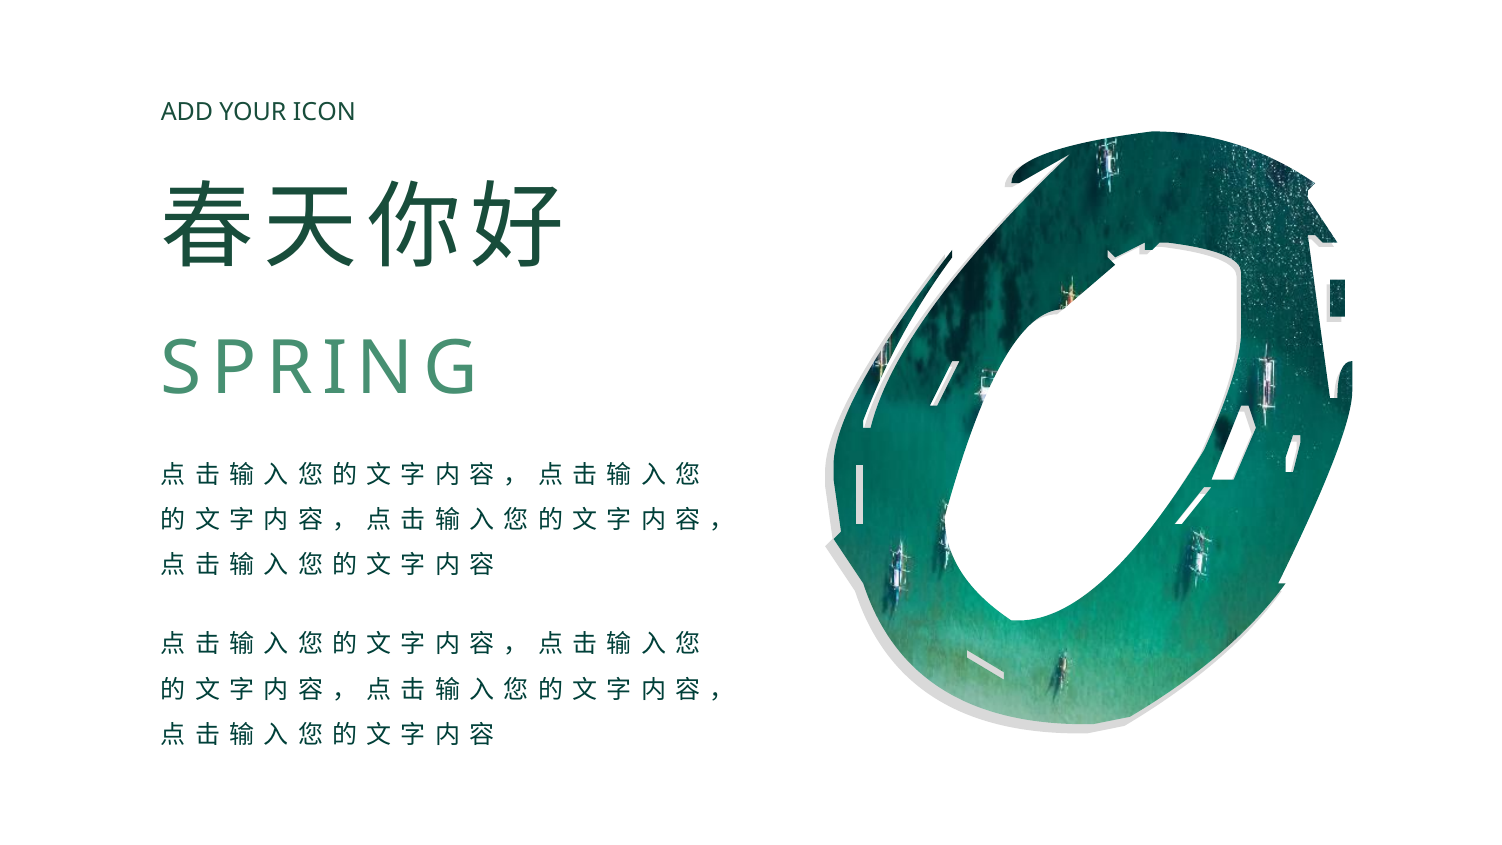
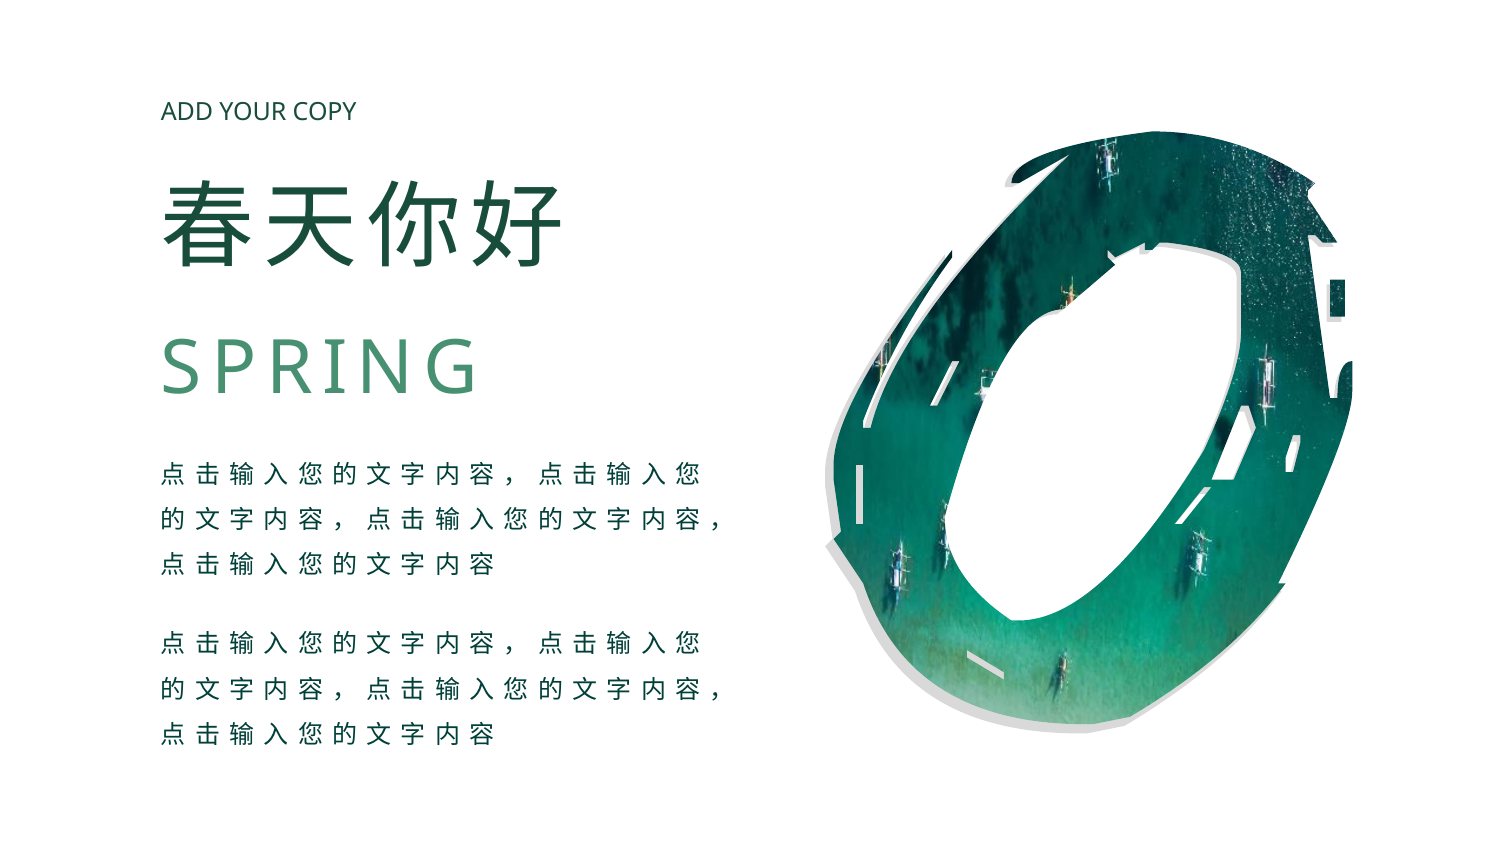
ICON: ICON -> COPY (325, 112)
